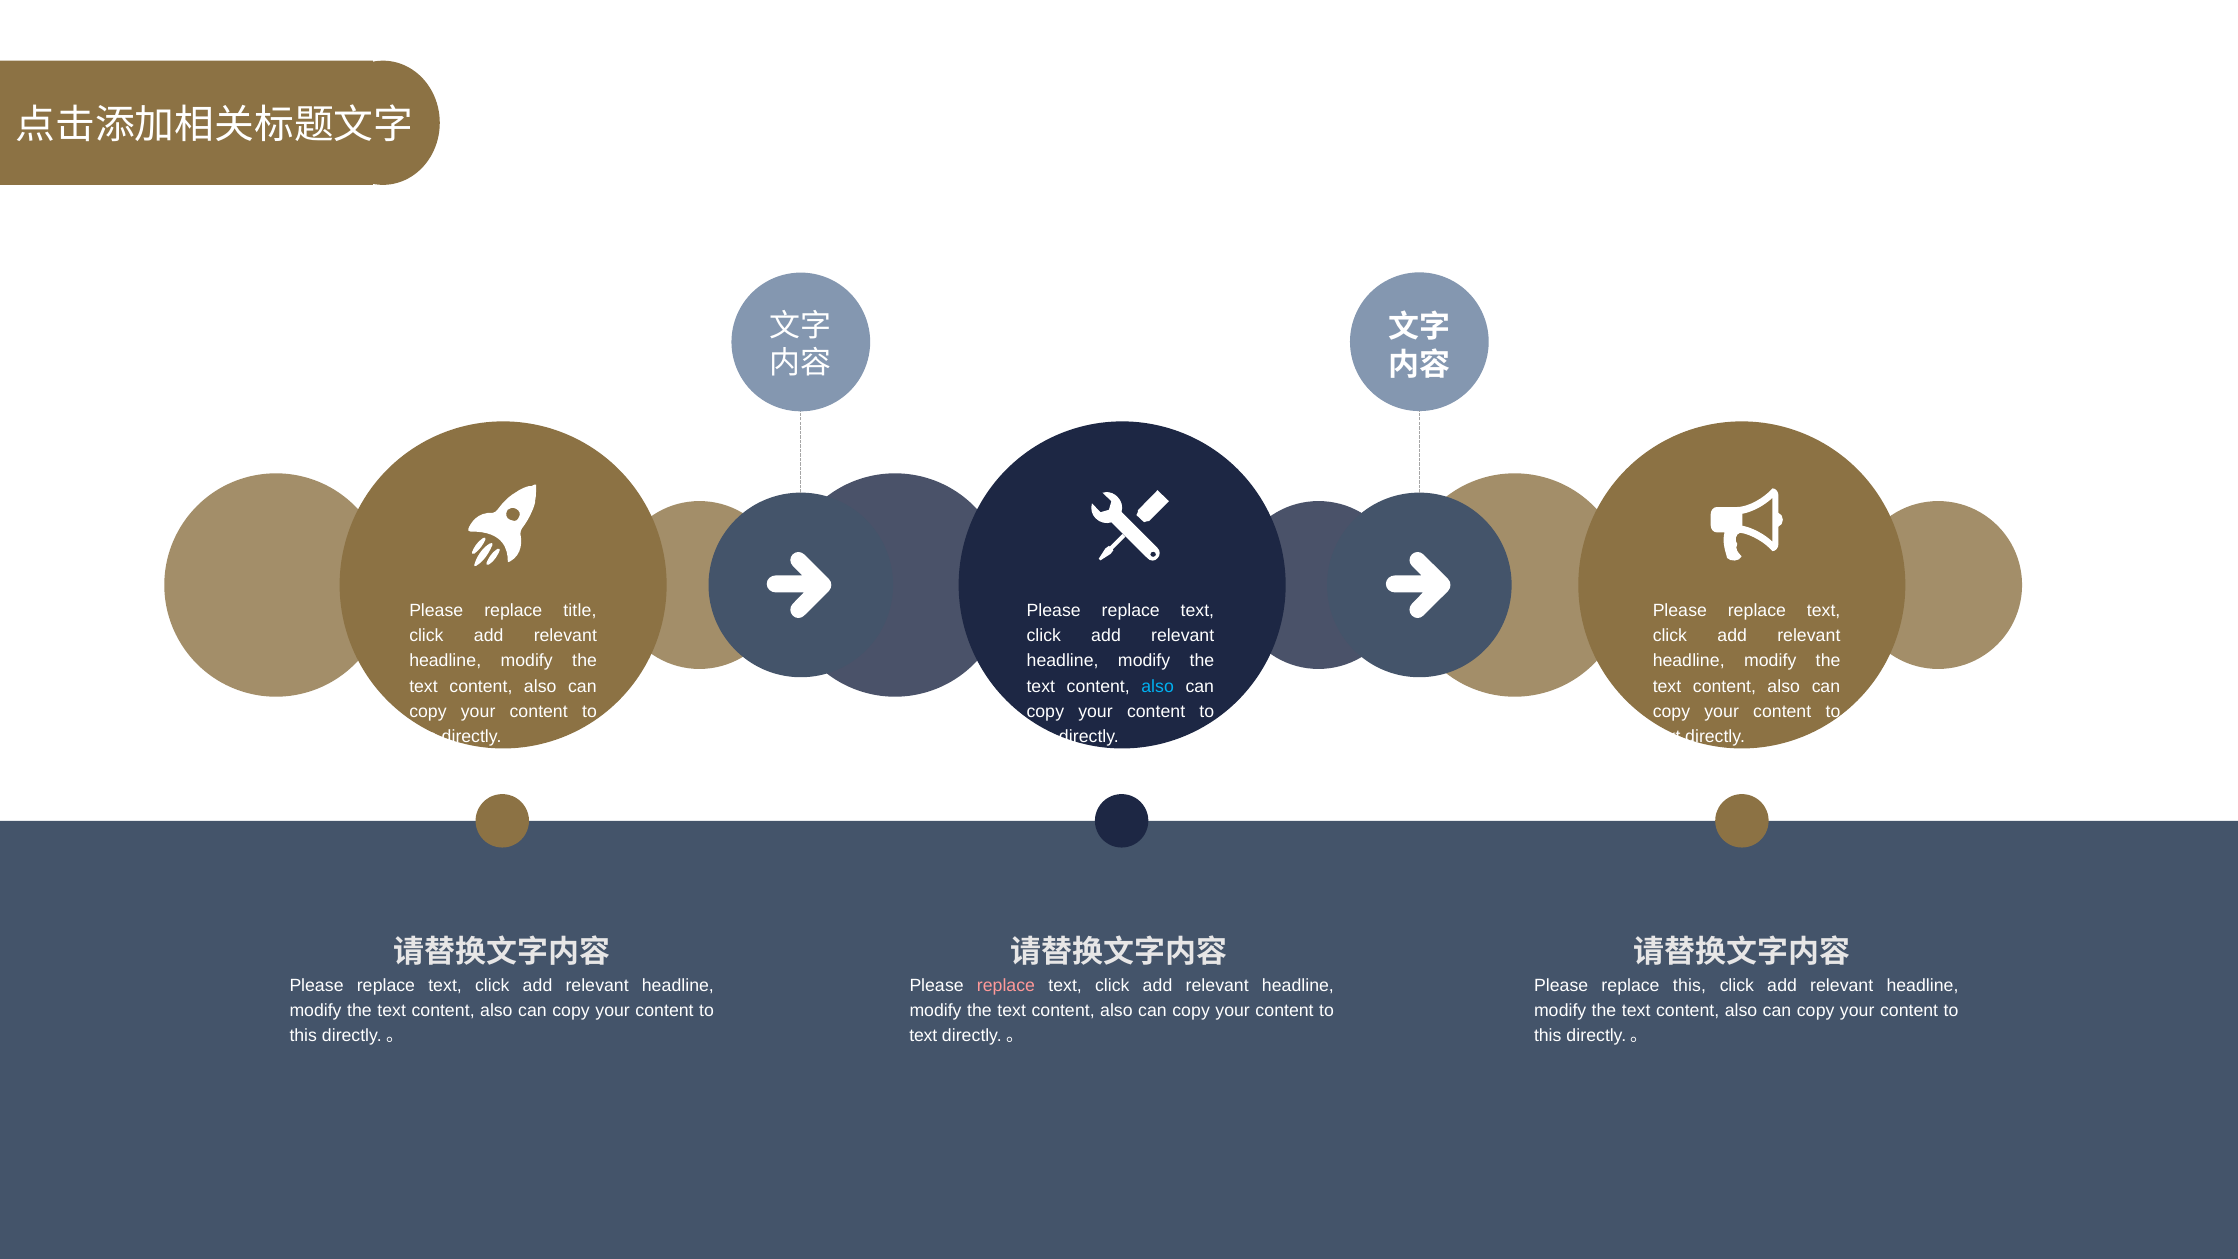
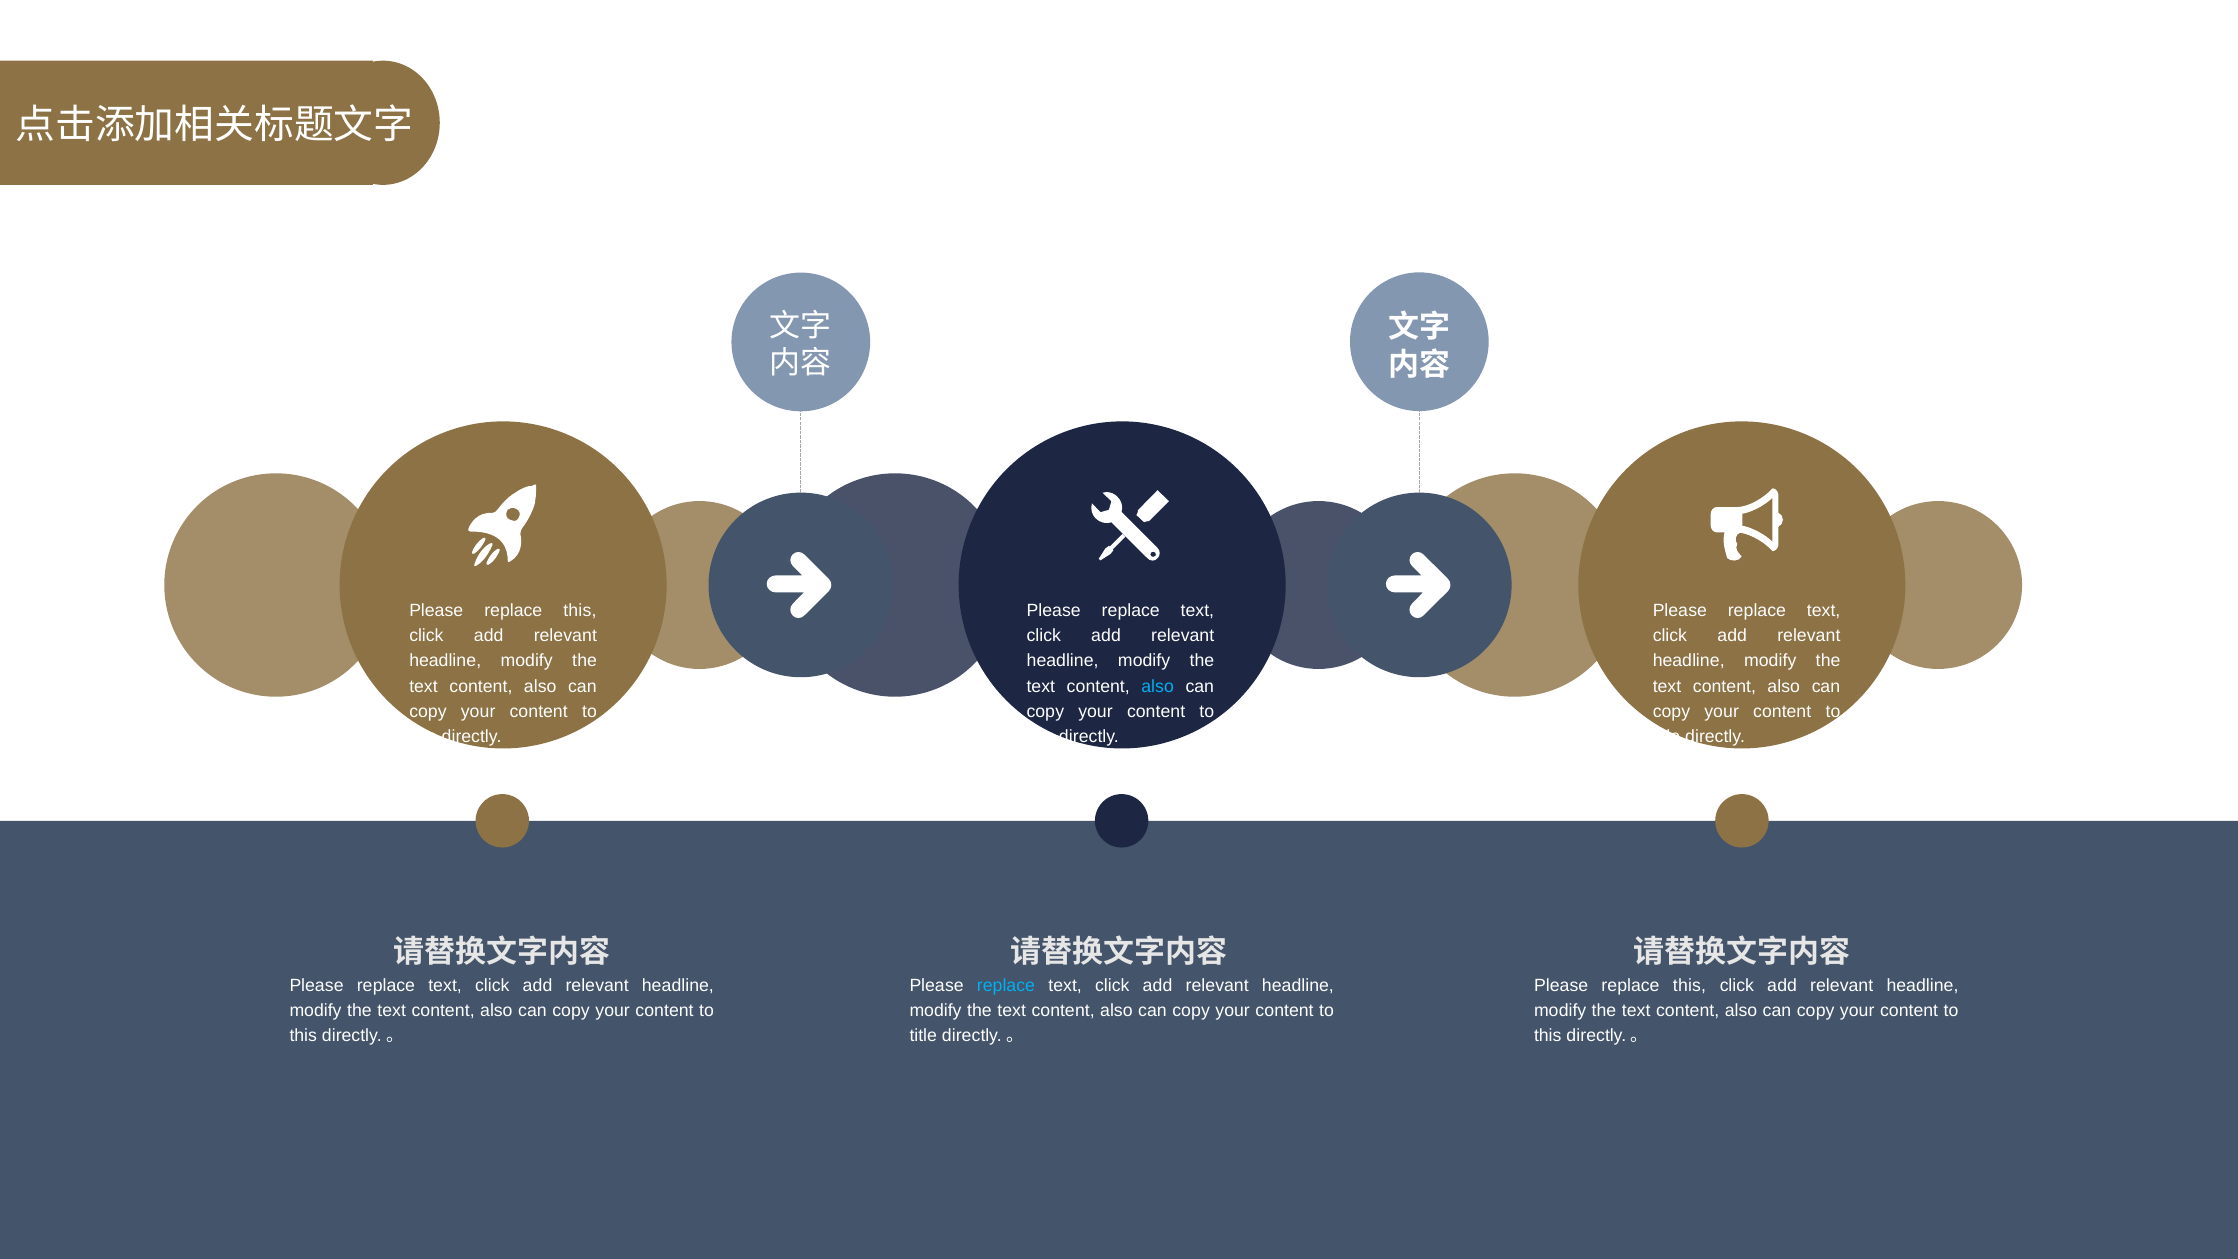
title: title -> this (580, 610)
text: text -> title (1666, 737)
replace colour: pink -> light blue (1006, 985)
text: text -> title (923, 1036)
